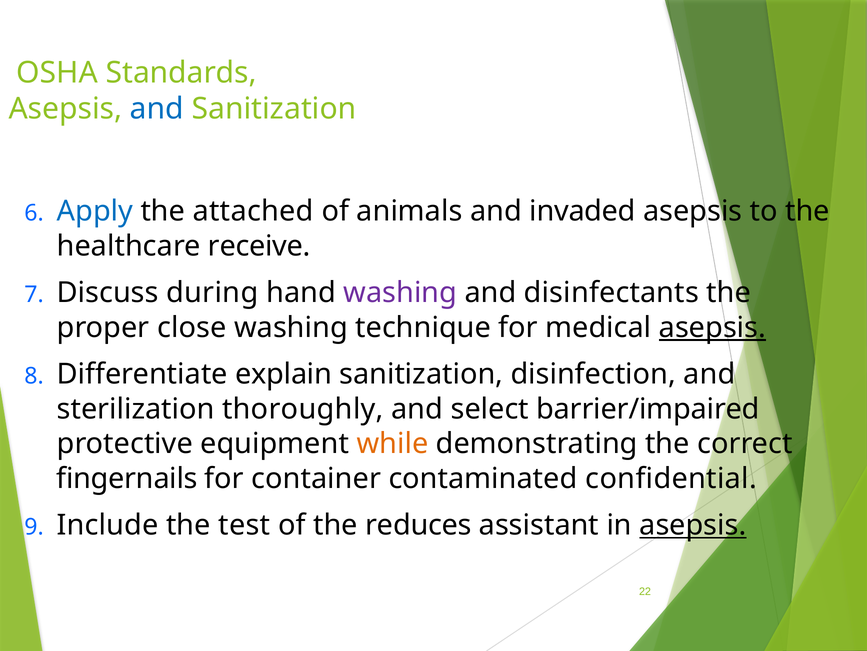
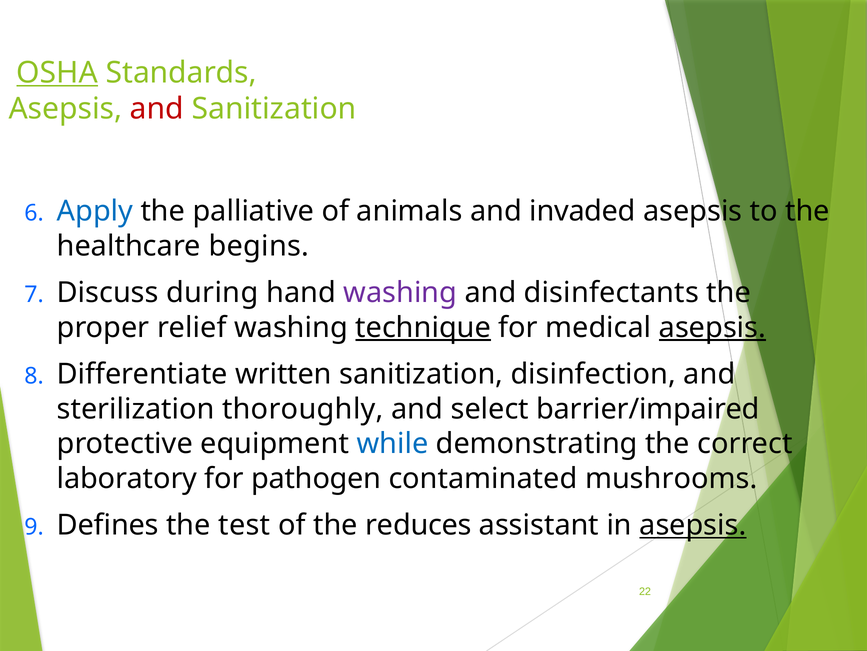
OSHA underline: none -> present (57, 73)
and colour: blue -> red (157, 109)
attached: attached -> palliative (253, 211)
receive: receive -> begins (259, 246)
close: close -> relief (192, 327)
technique underline: none -> present (423, 327)
explain: explain -> written (284, 374)
while colour: orange -> blue (392, 443)
fingernails: fingernails -> laboratory (127, 478)
container: container -> pathogen (316, 478)
confidential: confidential -> mushrooms (671, 478)
Include: Include -> Defines (108, 525)
